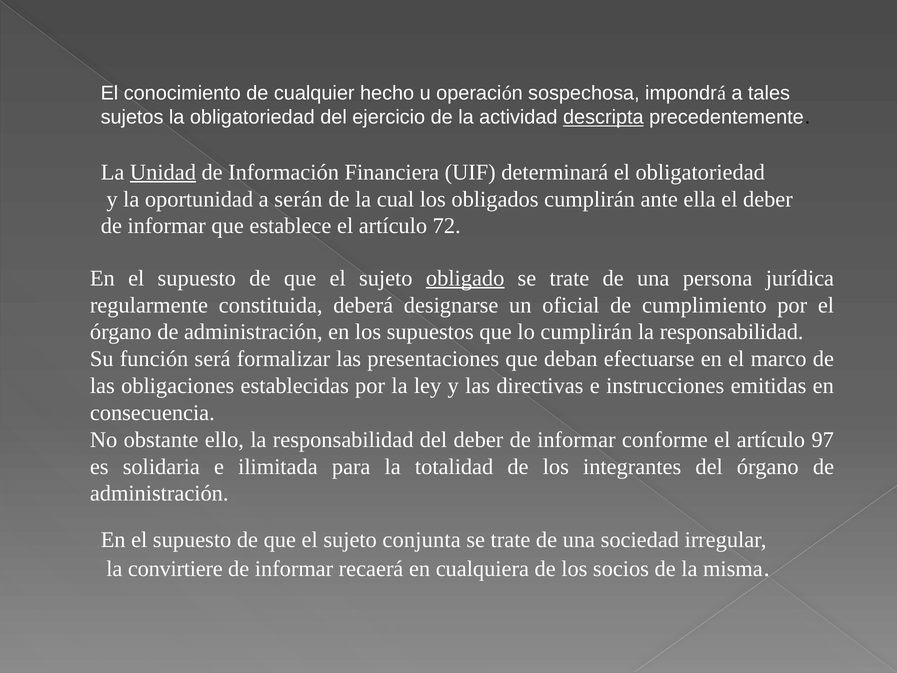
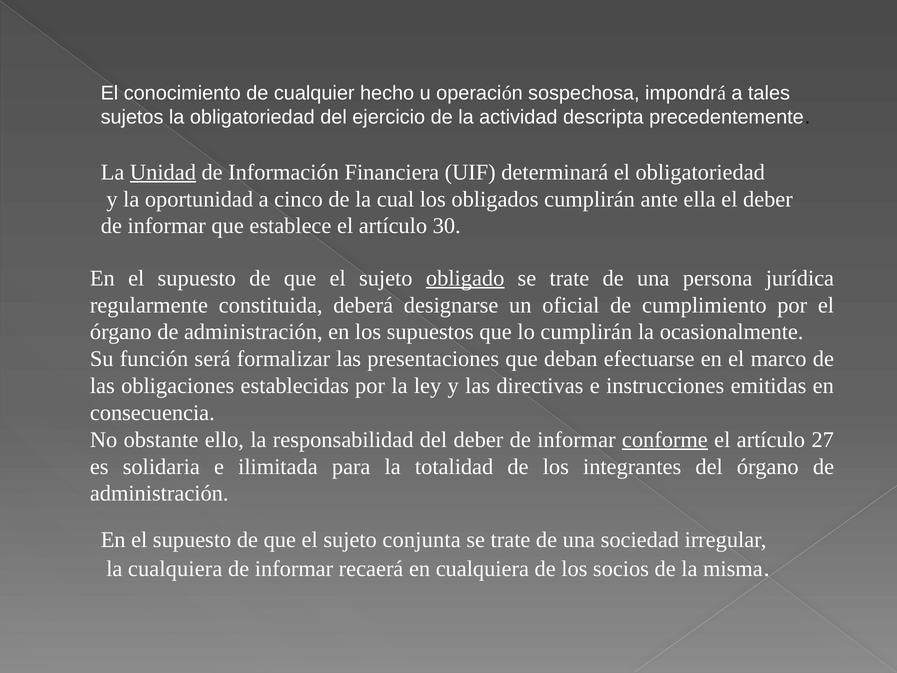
descripta underline: present -> none (603, 117)
serán: serán -> cinco (298, 199)
72: 72 -> 30 (447, 226)
responsabilidad: responsabilidad -> ocasionalmente (732, 332)
conforme underline: none -> present (665, 440)
97: 97 -> 27 (823, 440)
la convirtiere: convirtiere -> cualquiera (175, 569)
